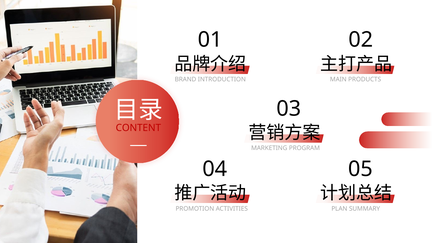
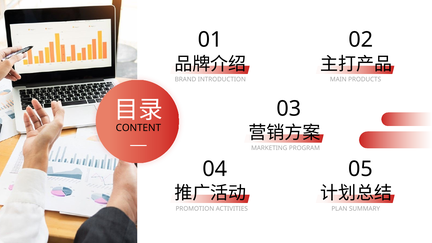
CONTENT colour: red -> black (138, 128)
